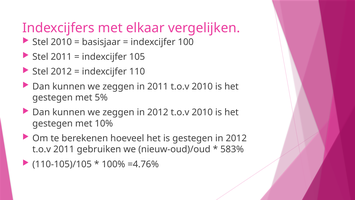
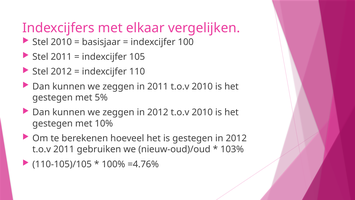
583%: 583% -> 103% (232, 149)
